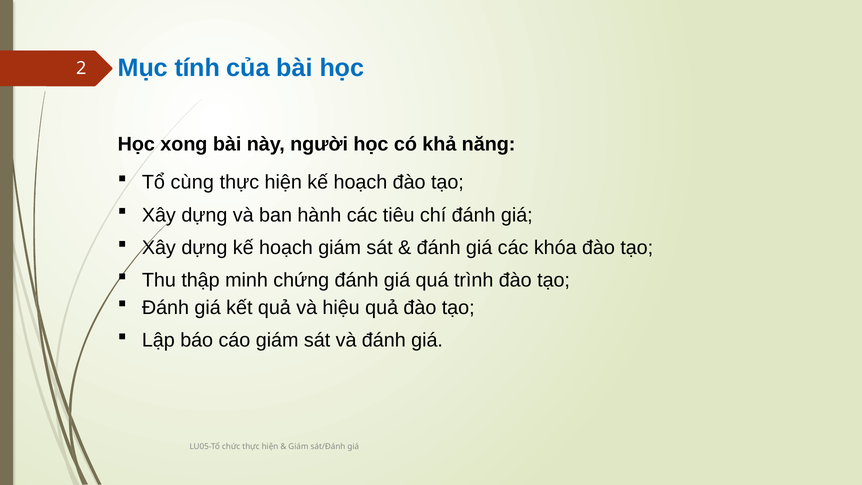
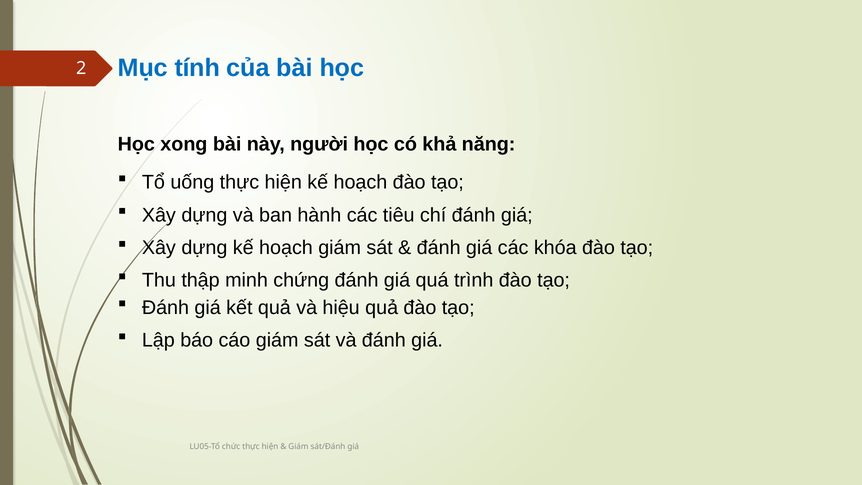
cùng: cùng -> uống (192, 182)
